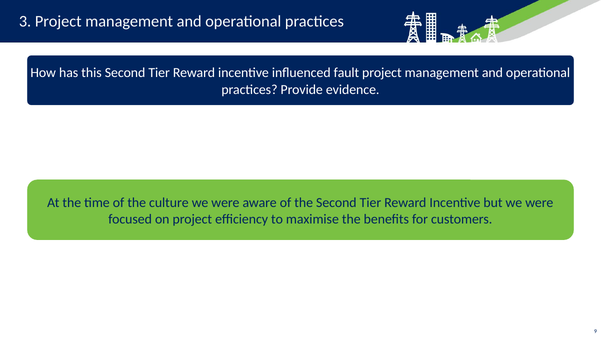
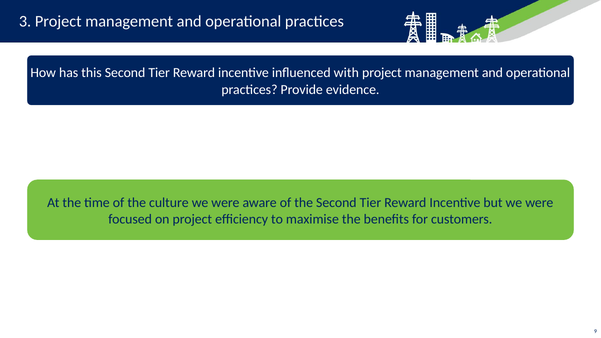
fault: fault -> with (346, 73)
